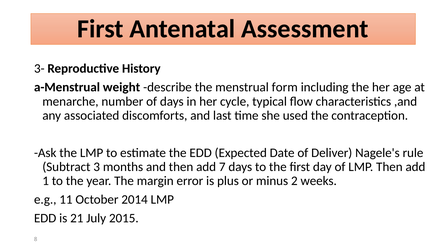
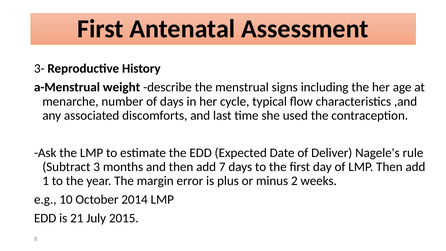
form: form -> signs (285, 87)
11: 11 -> 10 (66, 199)
